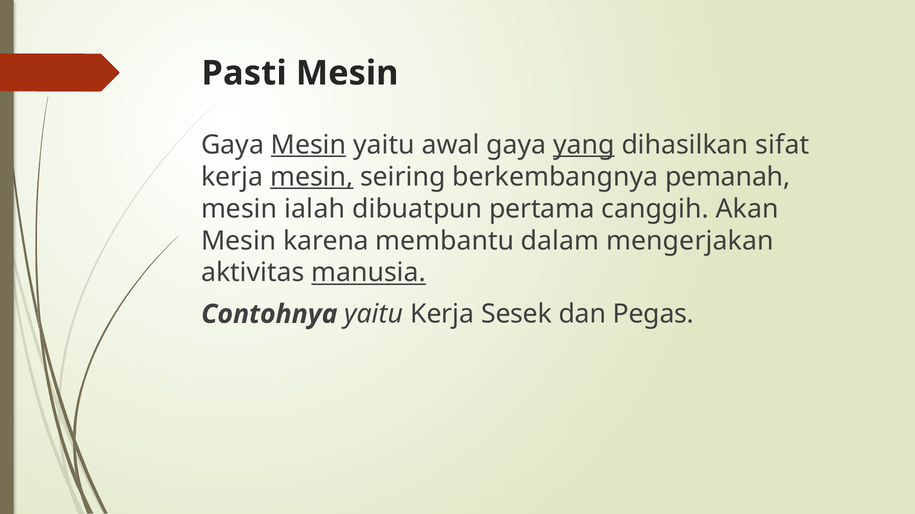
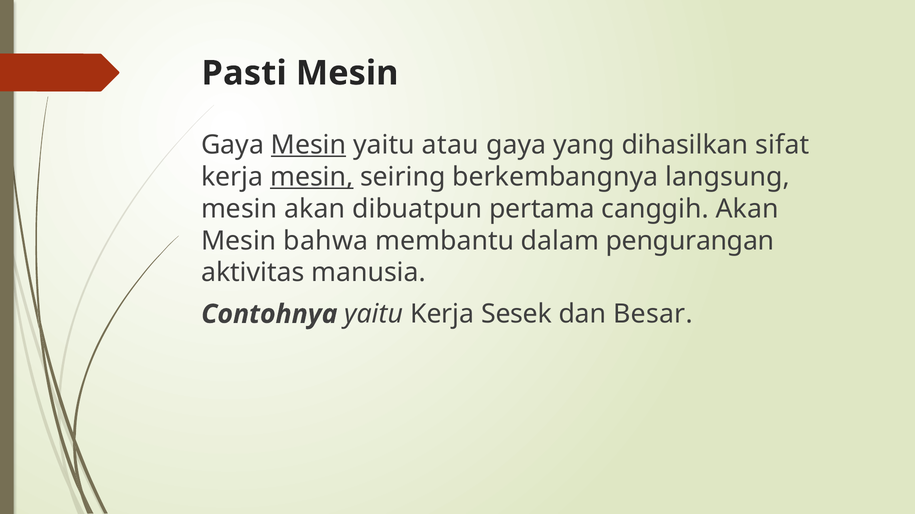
awal: awal -> atau (450, 145)
yang underline: present -> none (584, 145)
pemanah: pemanah -> langsung (728, 177)
mesin ialah: ialah -> akan (315, 209)
karena: karena -> bahwa (326, 241)
mengerjakan: mengerjakan -> pengurangan (690, 241)
manusia underline: present -> none (369, 273)
Pegas: Pegas -> Besar (653, 315)
